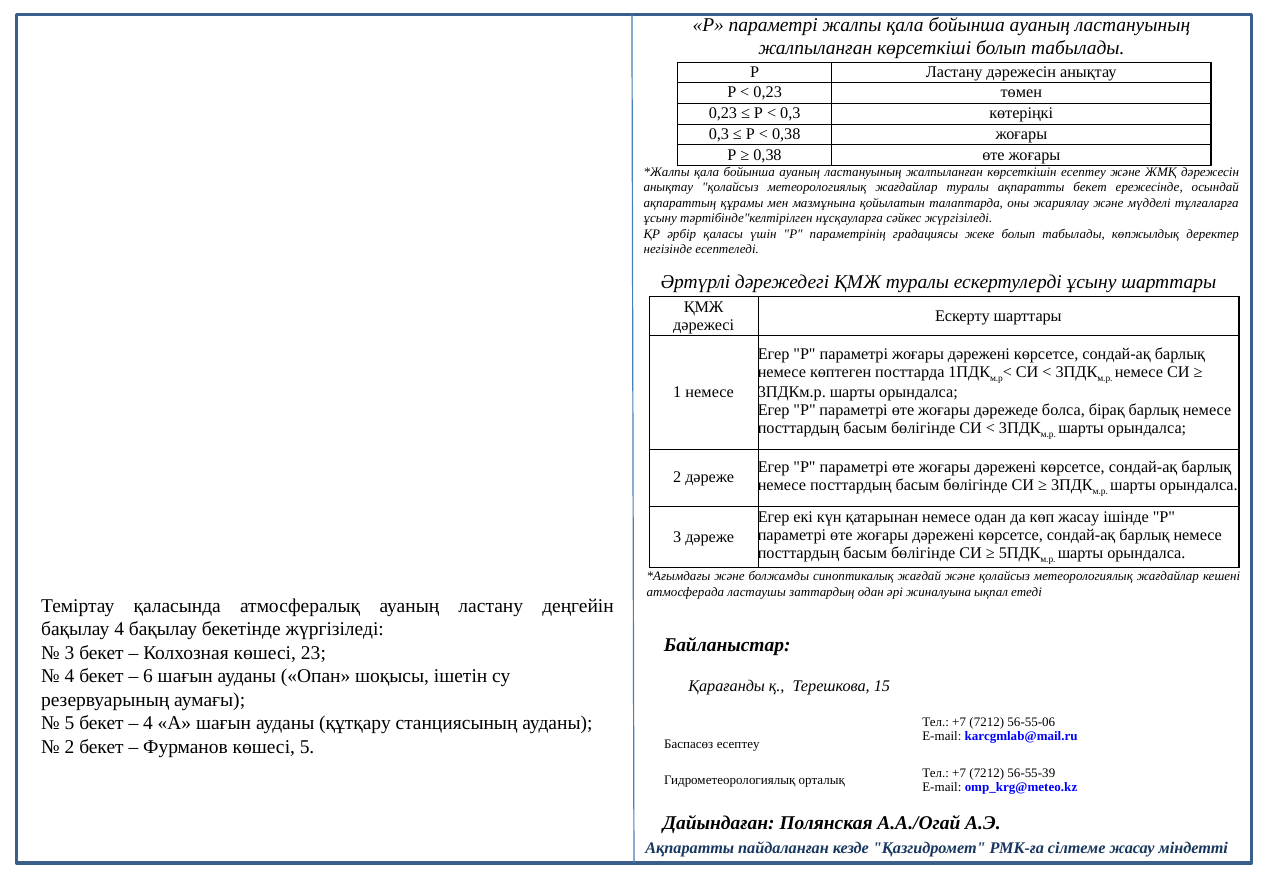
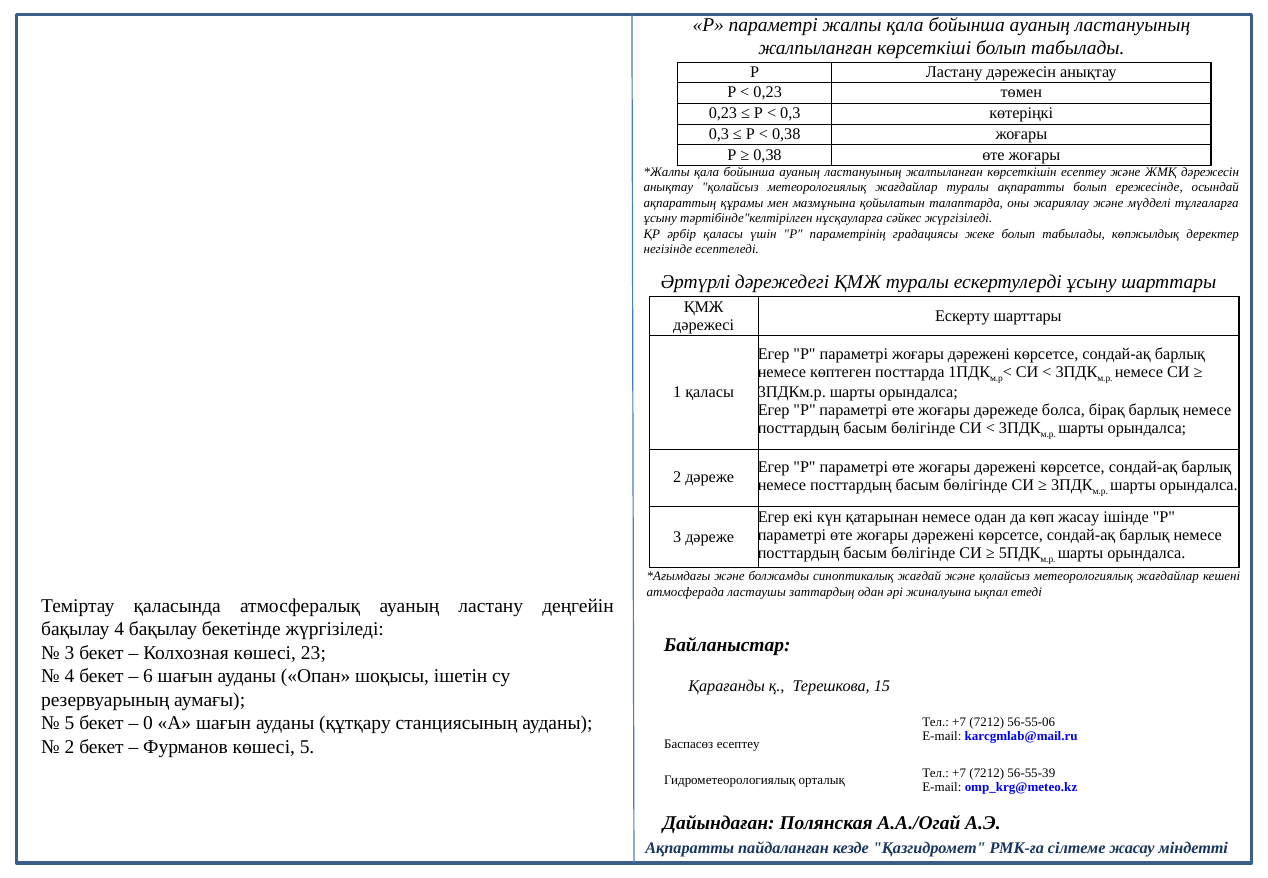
ақпаратты бекет: бекет -> болып (1090, 187)
1 немесе: немесе -> қаласы (710, 392)
4: 4 -> 0 (148, 723)
